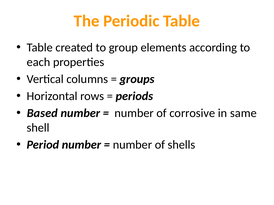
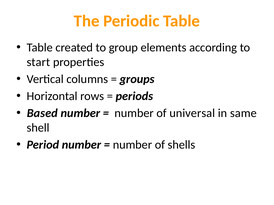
each: each -> start (38, 62)
corrosive: corrosive -> universal (192, 113)
